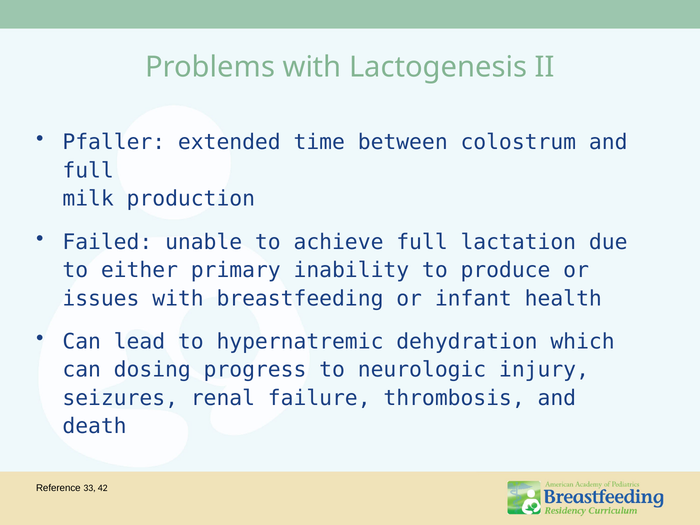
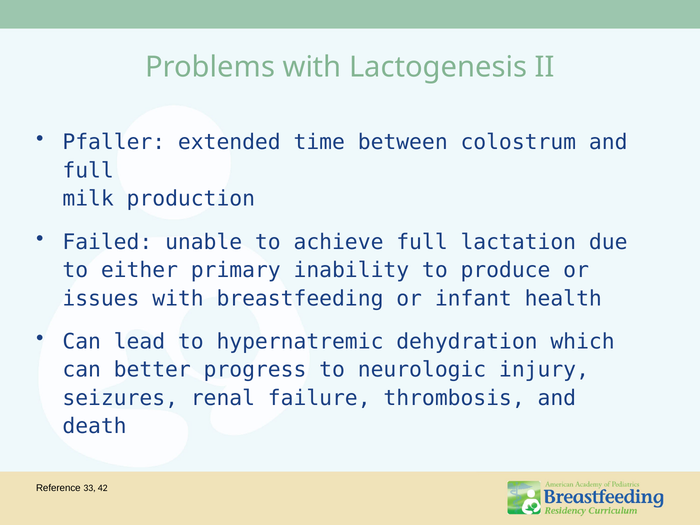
dosing: dosing -> better (152, 370)
